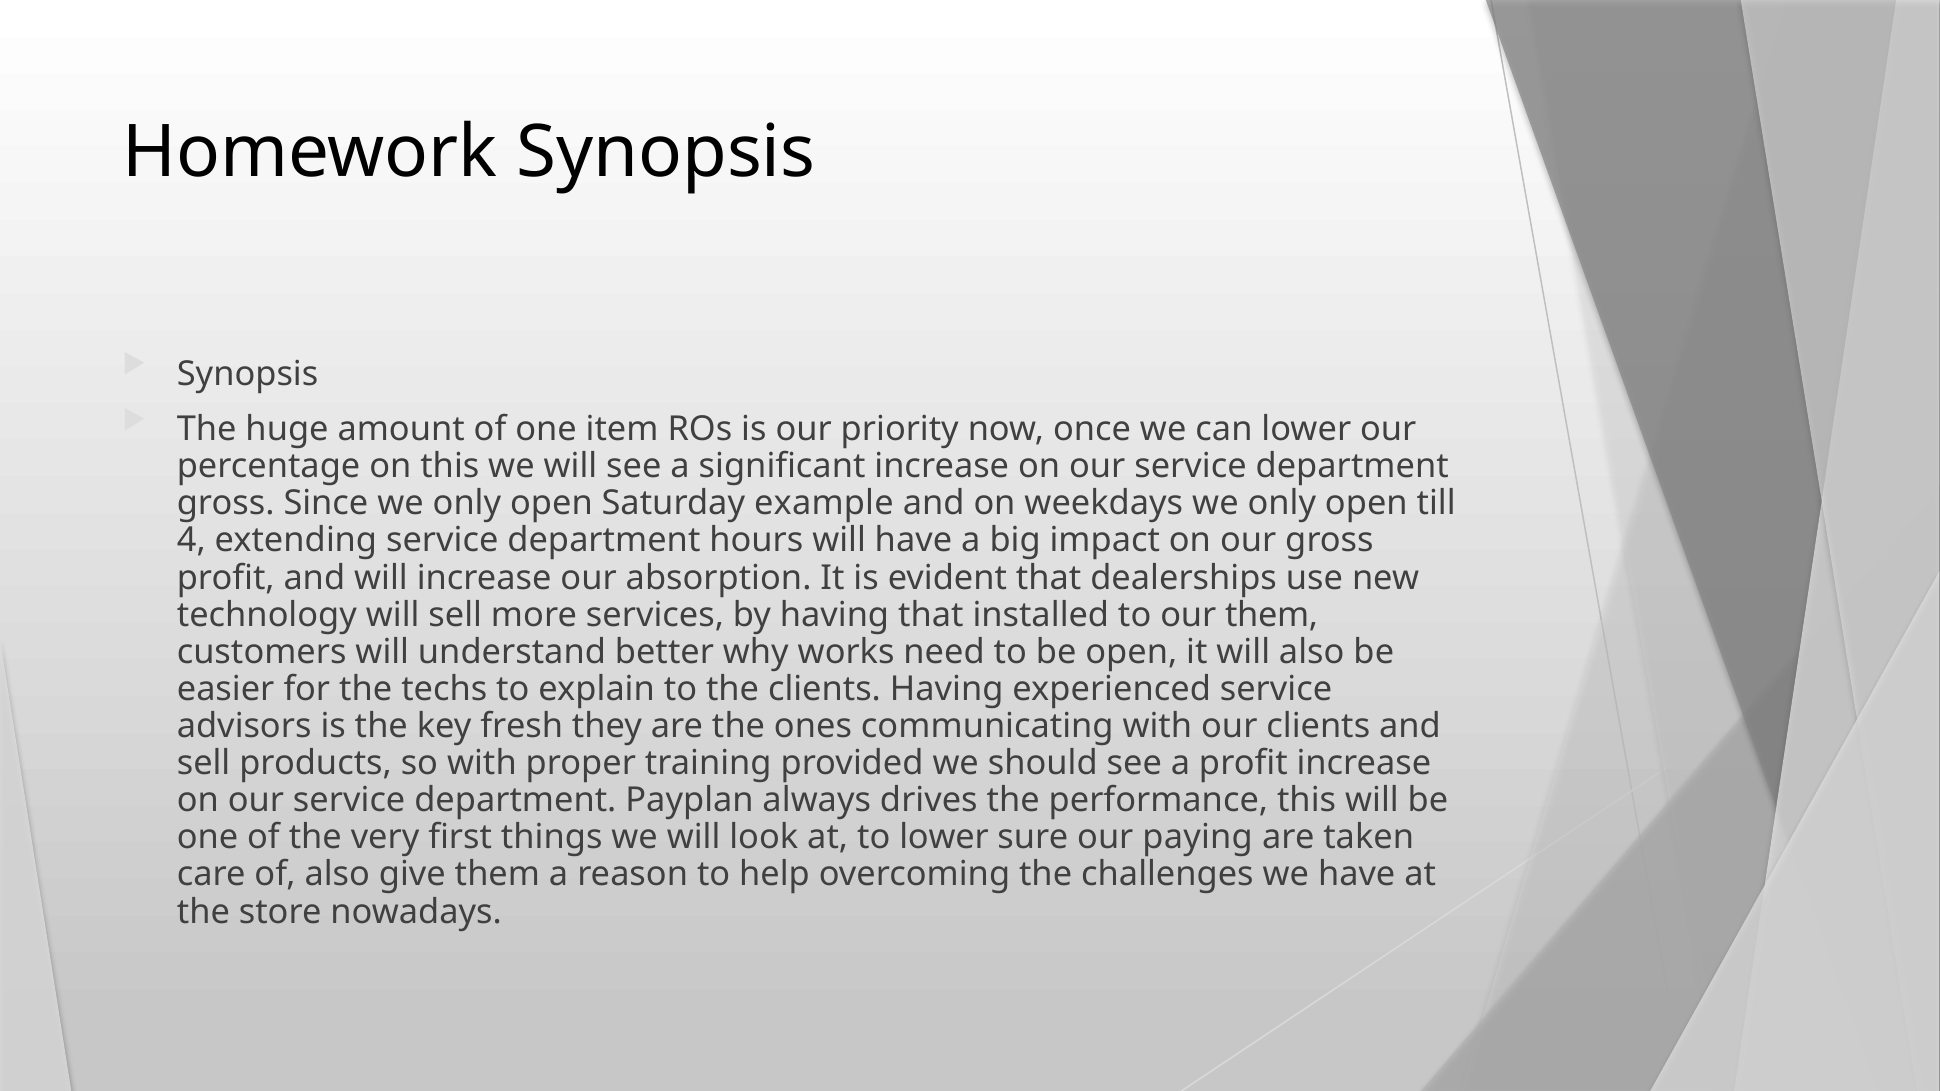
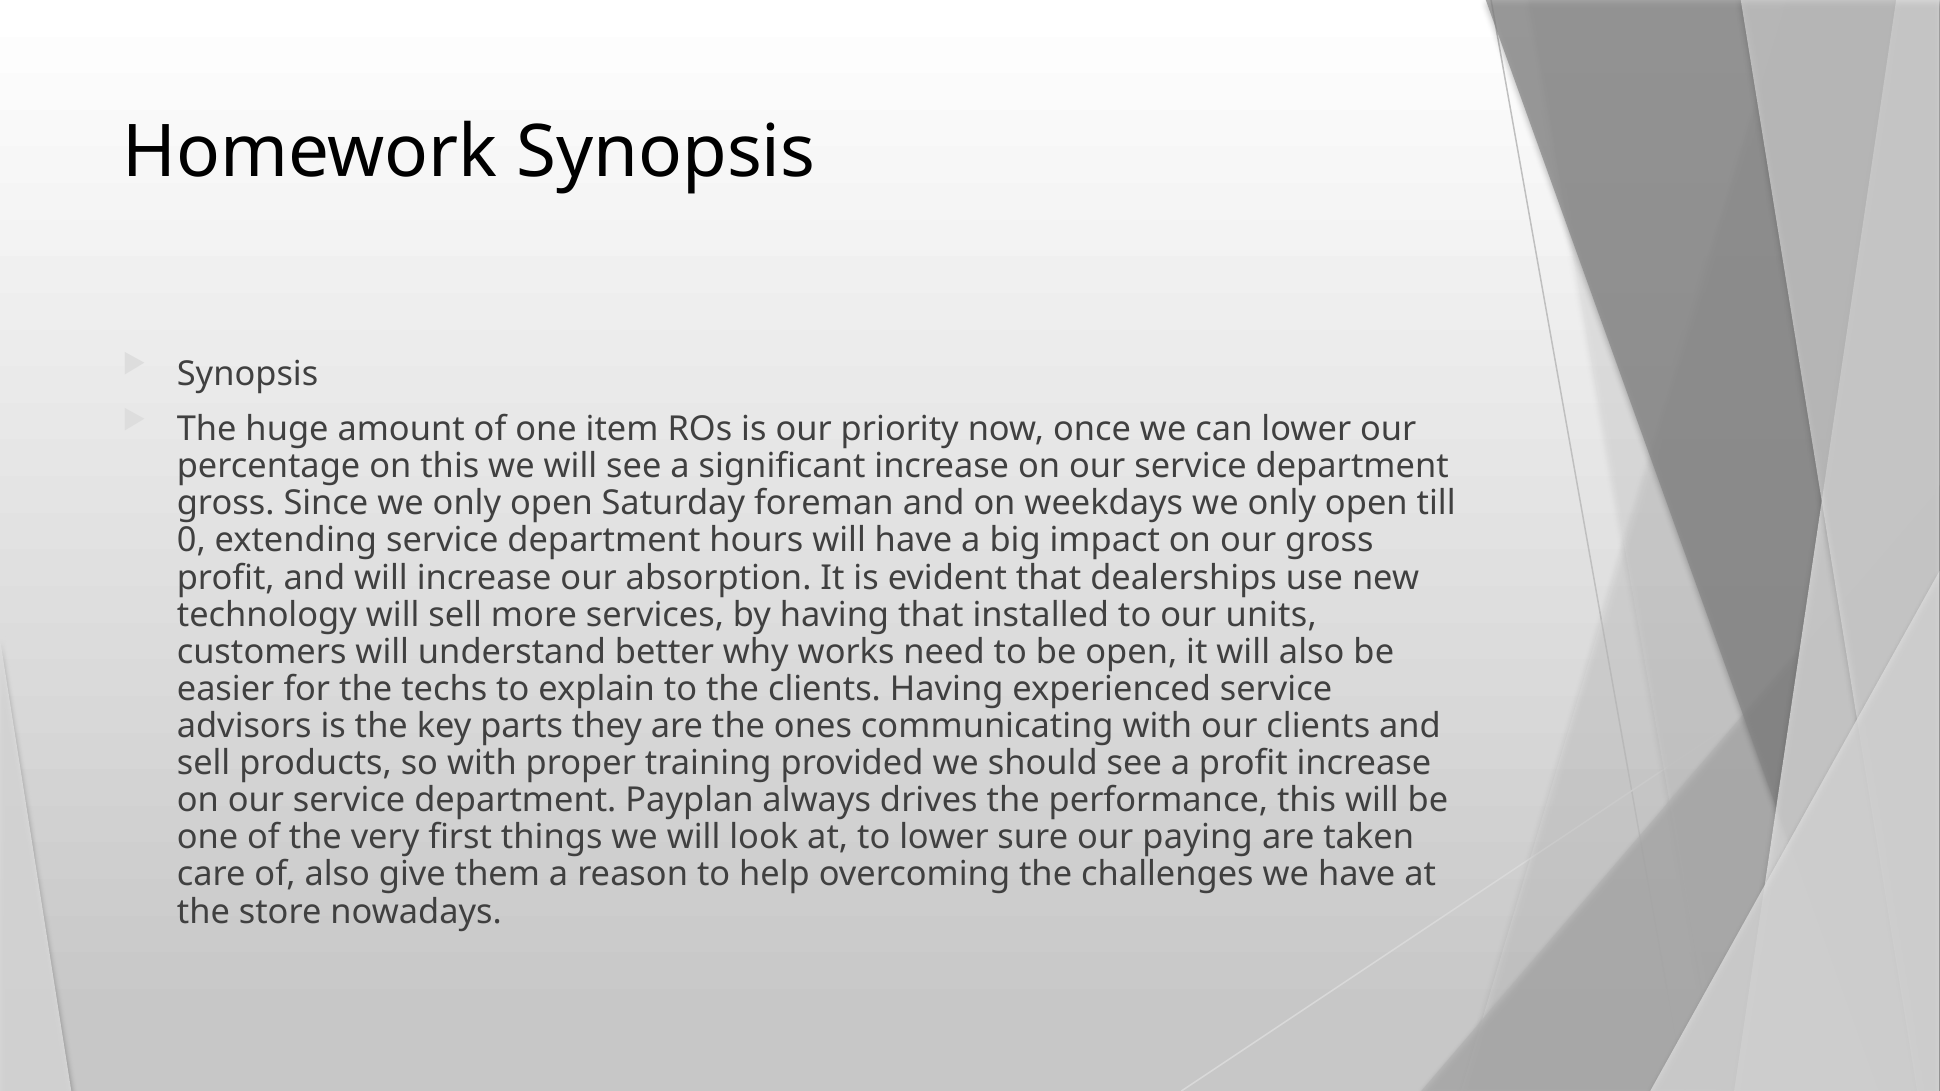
example: example -> foreman (824, 504)
4: 4 -> 0 (191, 541)
our them: them -> units (1271, 615)
fresh: fresh -> parts (522, 726)
